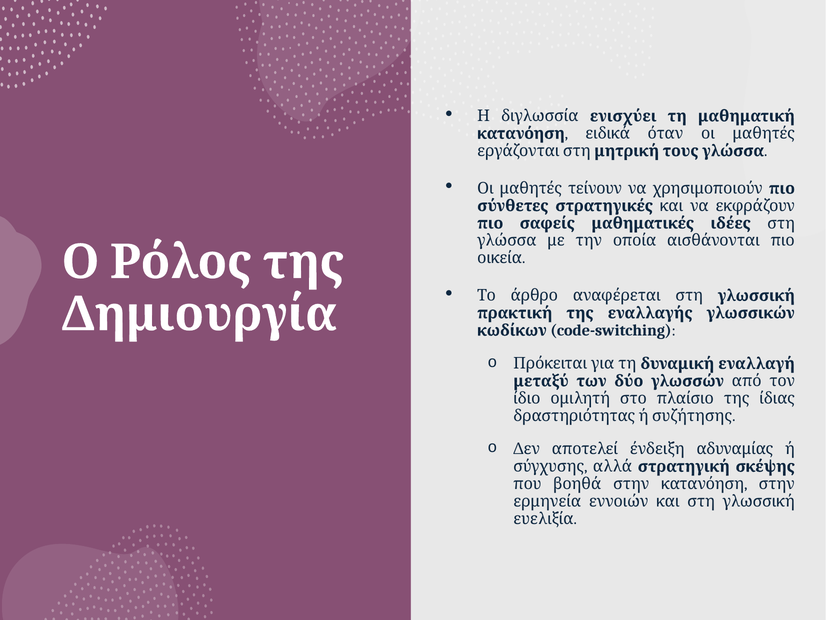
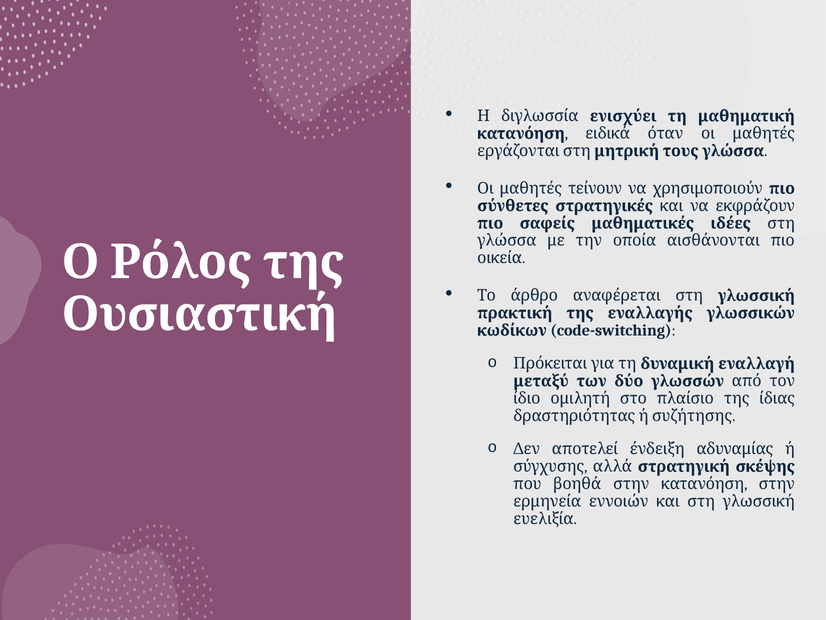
Δημιουργία: Δημιουργία -> Ουσιαστική (200, 314)
